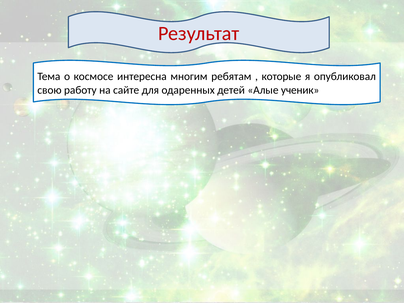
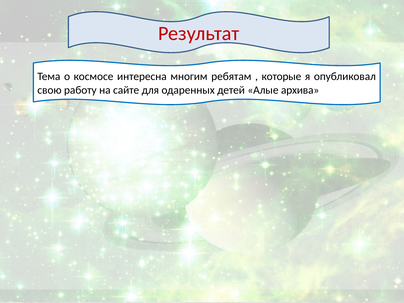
ученик: ученик -> архива (300, 90)
